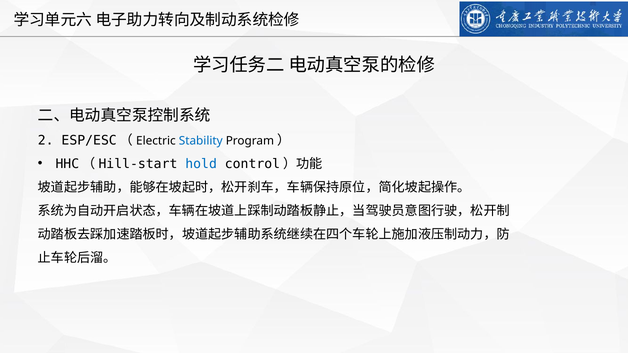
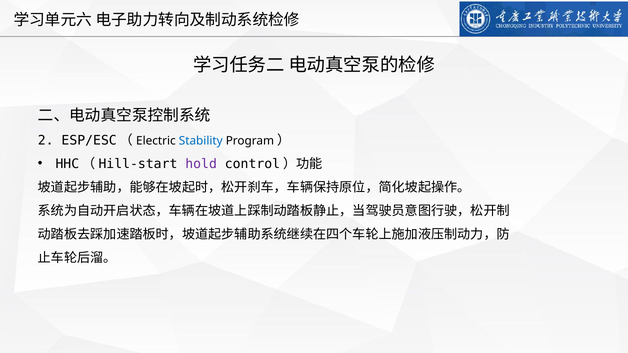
hold colour: blue -> purple (201, 164)
